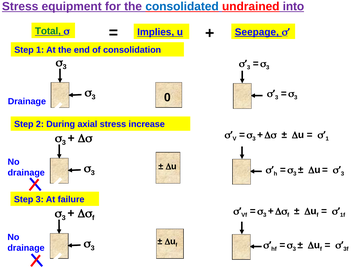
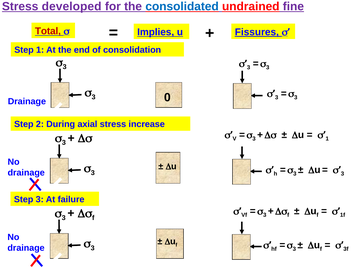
equipment: equipment -> developed (72, 6)
into: into -> fine (293, 6)
Total colour: green -> red (48, 31)
Seepage: Seepage -> Fissures (257, 32)
